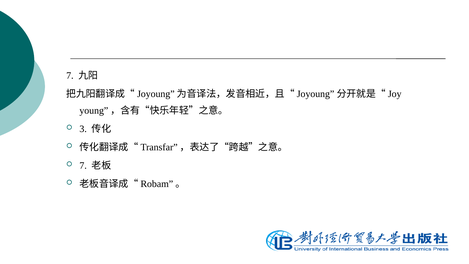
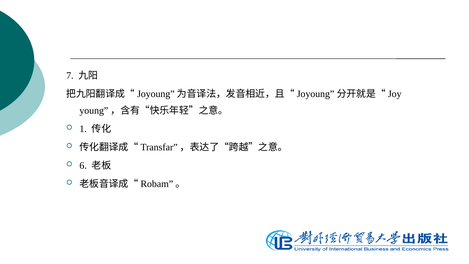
3: 3 -> 1 (83, 129)
7: 7 -> 6 (83, 166)
